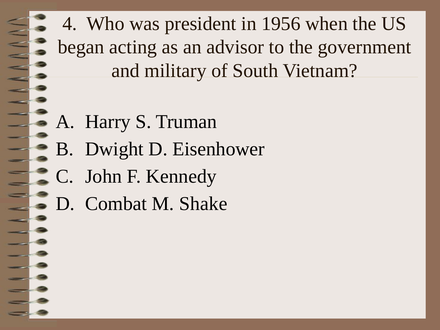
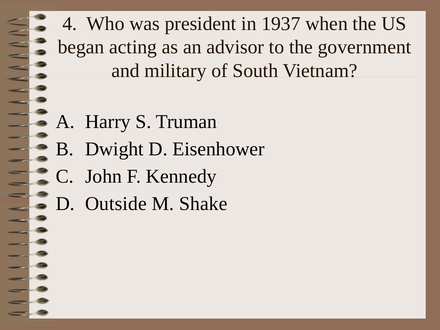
1956: 1956 -> 1937 (281, 24)
Combat: Combat -> Outside (116, 204)
